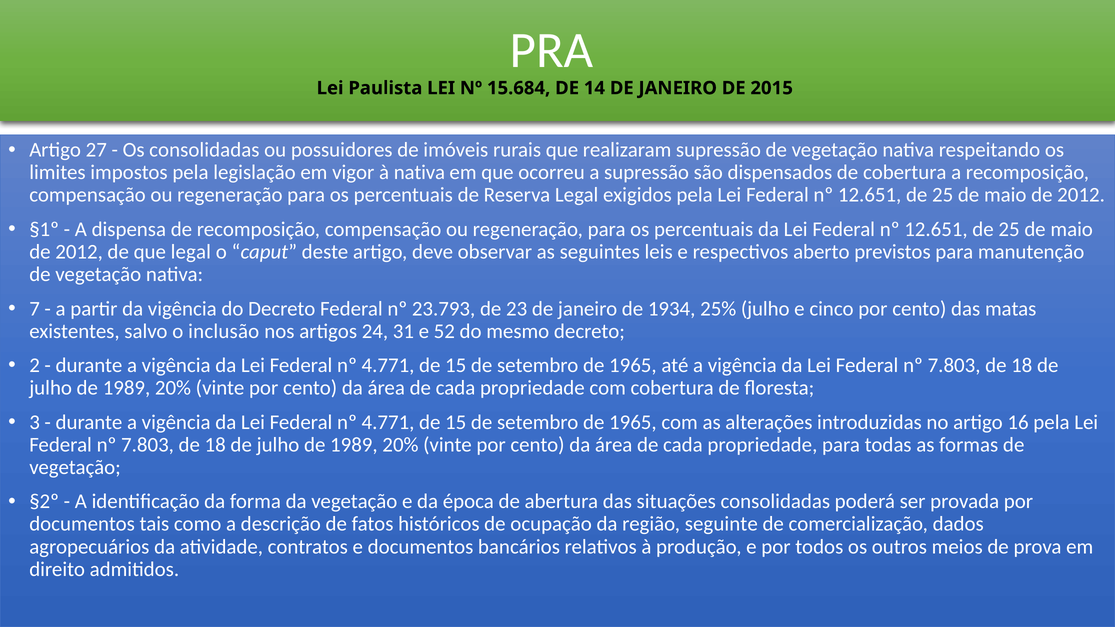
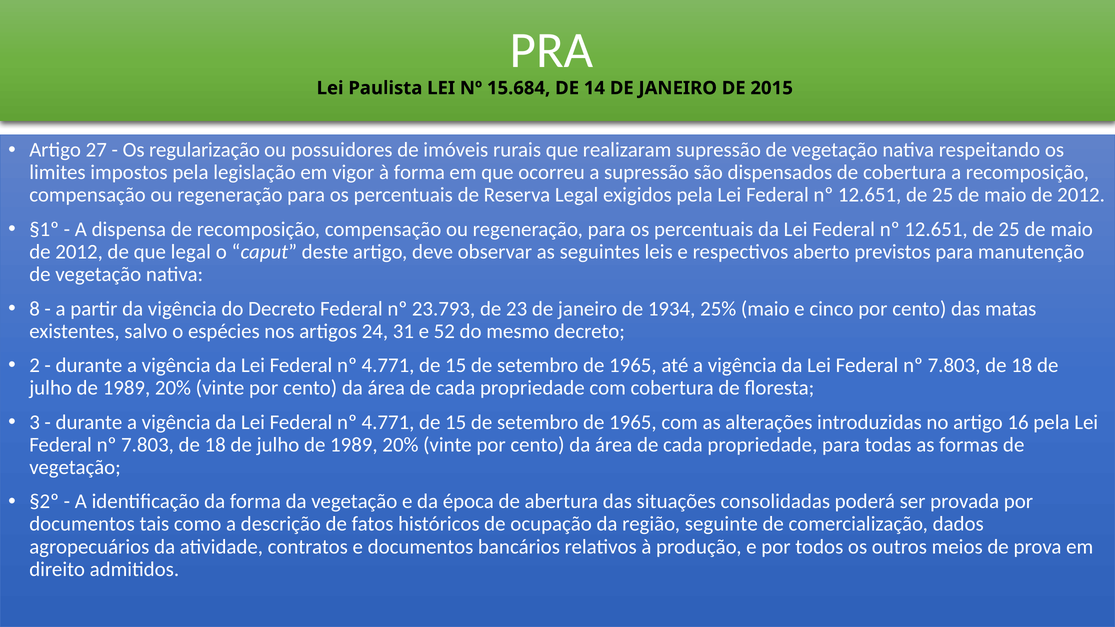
Os consolidadas: consolidadas -> regularização (205, 150)
à nativa: nativa -> forma (419, 173)
7: 7 -> 8 (35, 309)
25% julho: julho -> maio (765, 309)
inclusão: inclusão -> espécies (224, 331)
